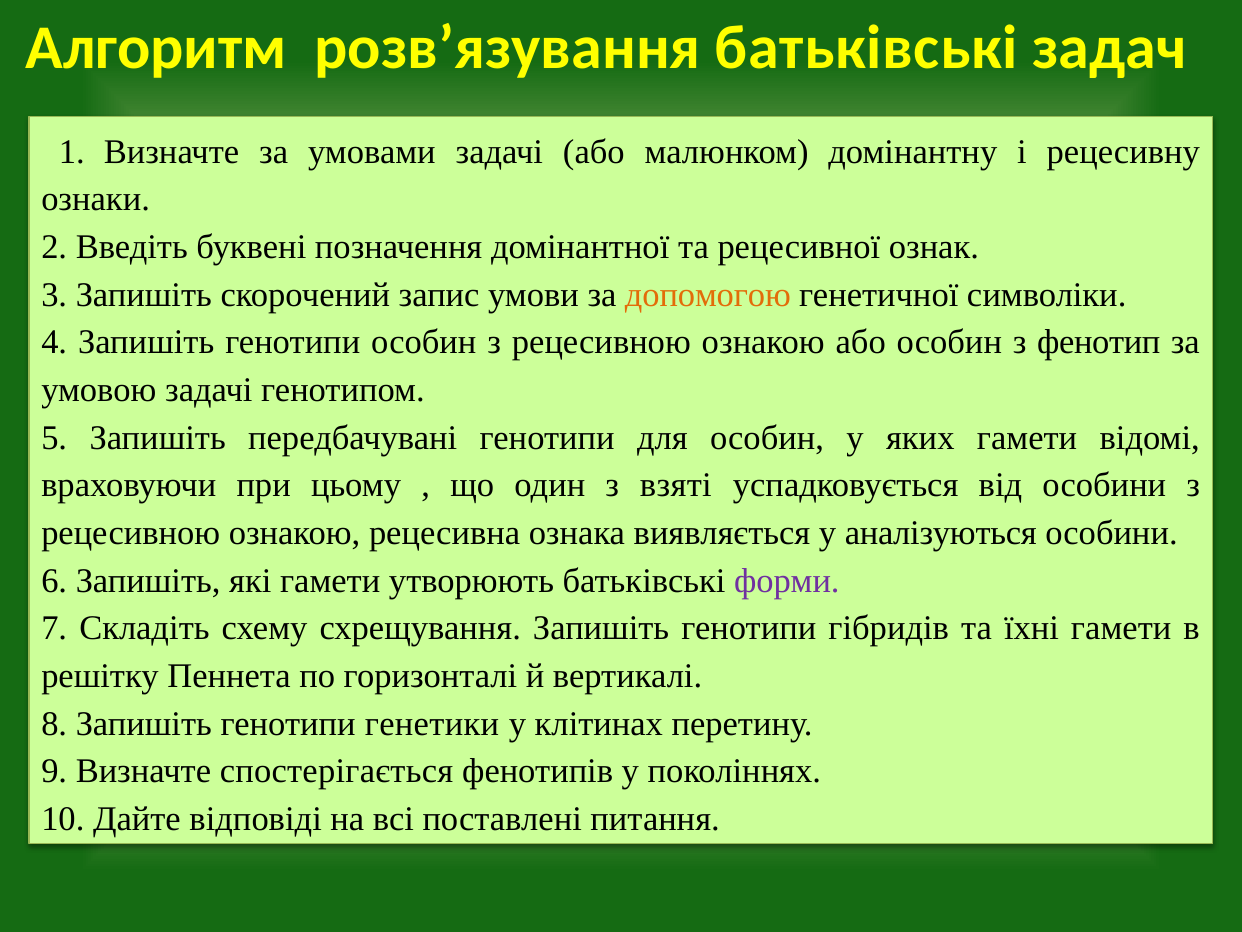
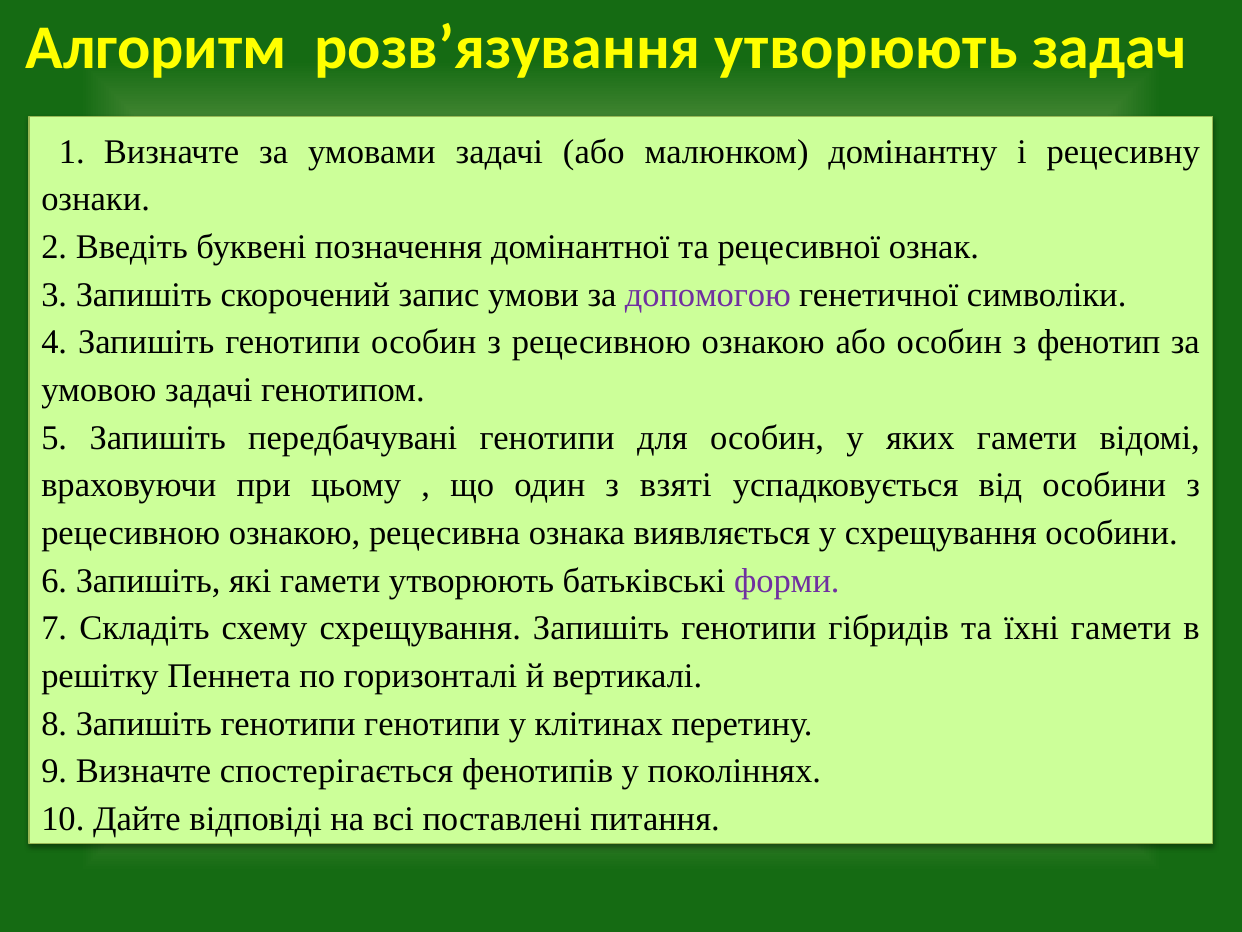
розв’язування батьківські: батьківські -> утворюють (866, 48)
допомогою colour: orange -> purple (708, 295)
у аналізуються: аналізуються -> схрещування (941, 533)
генотипи генетики: генетики -> генотипи (432, 723)
